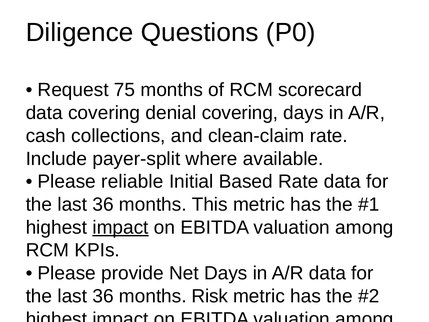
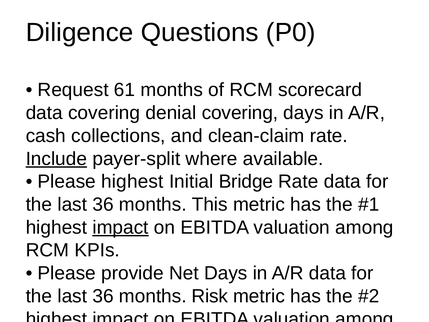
75: 75 -> 61 (125, 90)
Include underline: none -> present (56, 159)
Please reliable: reliable -> highest (132, 182)
Based: Based -> Bridge (246, 182)
